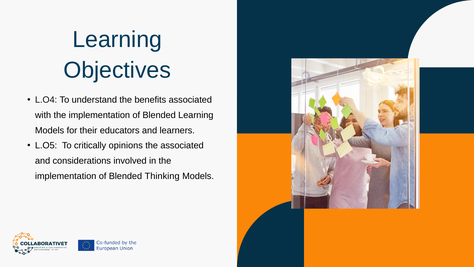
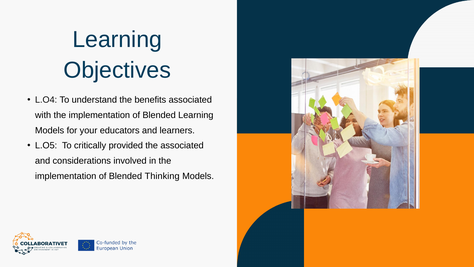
their: their -> your (89, 130)
opinions: opinions -> provided (126, 145)
